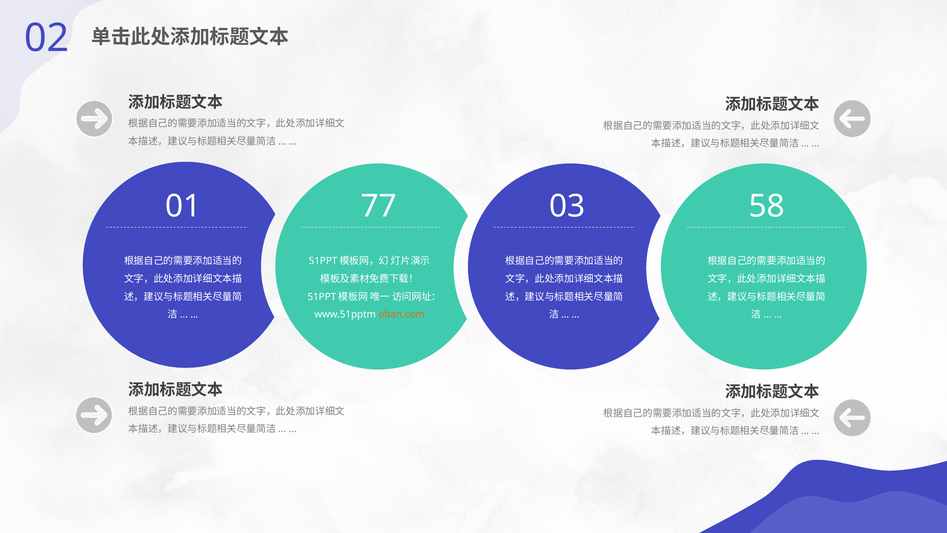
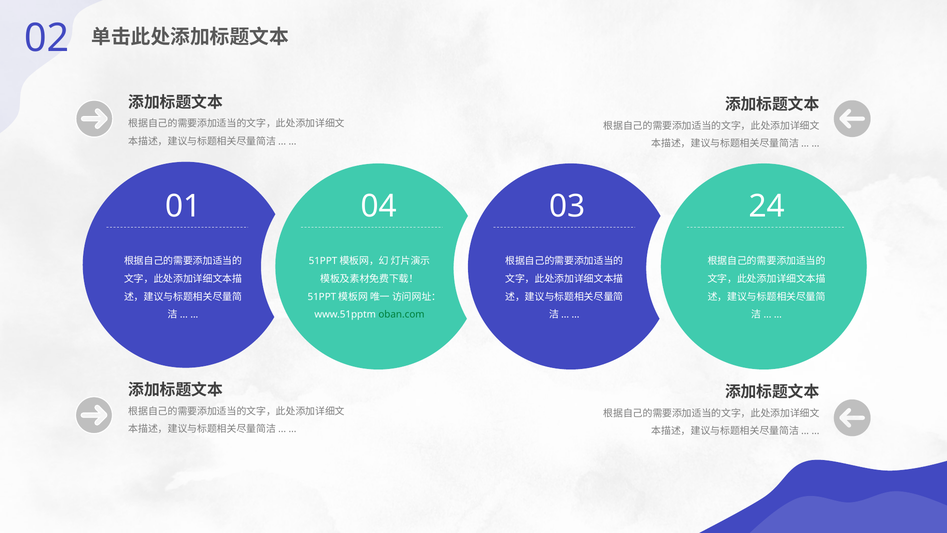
77: 77 -> 04 (379, 206)
58: 58 -> 24 (767, 206)
oban.com colour: orange -> green (402, 314)
